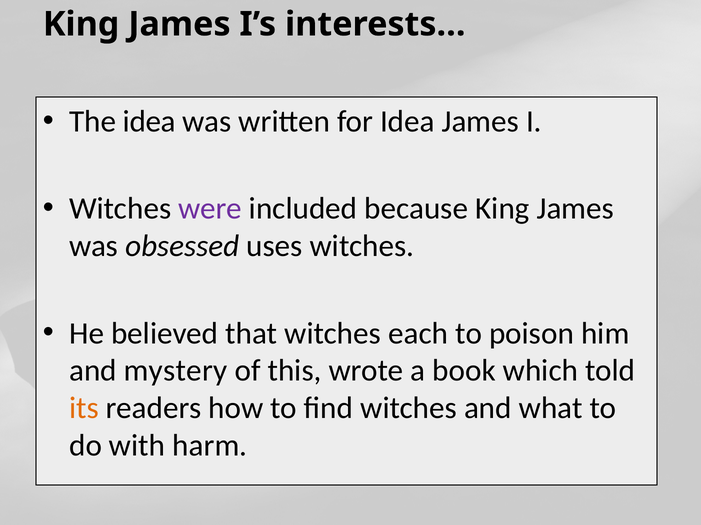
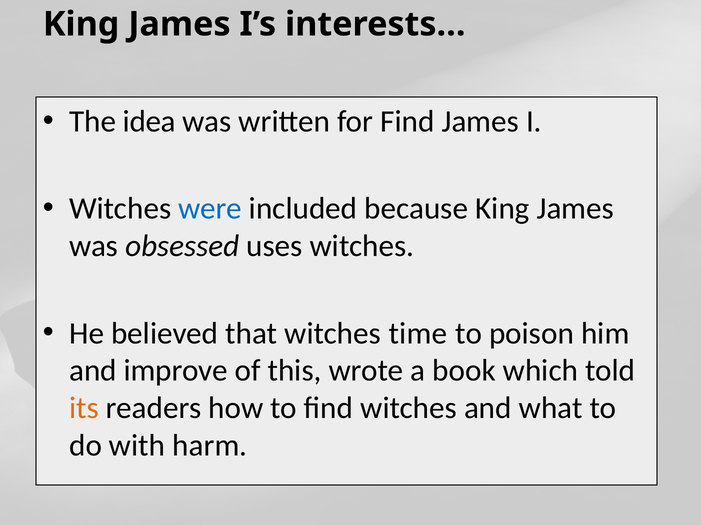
for Idea: Idea -> Find (407, 122)
were colour: purple -> blue (210, 209)
each: each -> time (418, 334)
mystery: mystery -> improve (176, 371)
